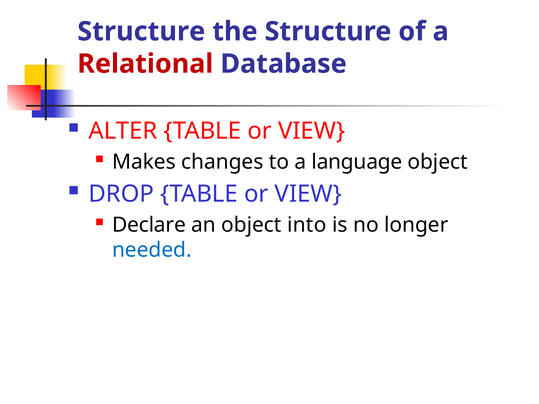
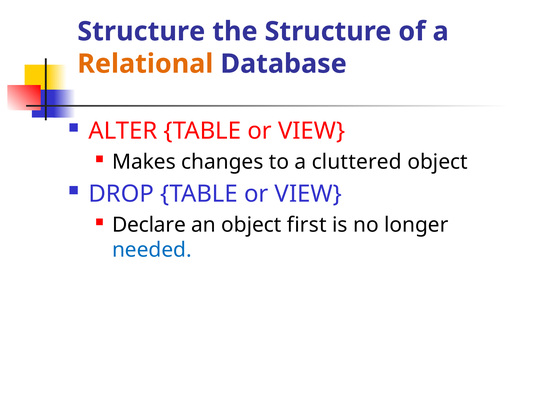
Relational colour: red -> orange (145, 64)
language: language -> cluttered (357, 162)
into: into -> first (307, 225)
